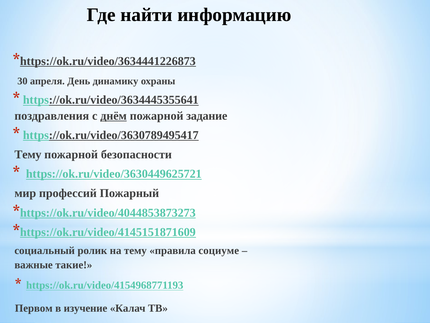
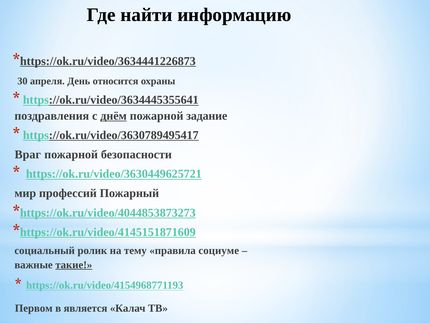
динамику: динамику -> относится (116, 81)
Тему: Тему -> Враг (28, 154)
такие underline: none -> present (74, 264)
изучение: изучение -> является (86, 308)
